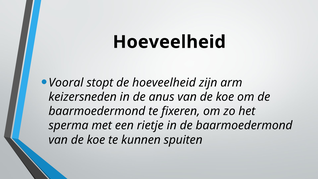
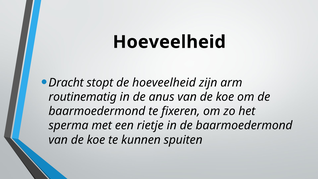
Vooral: Vooral -> Dracht (66, 83)
keizersneden: keizersneden -> routinematig (83, 97)
